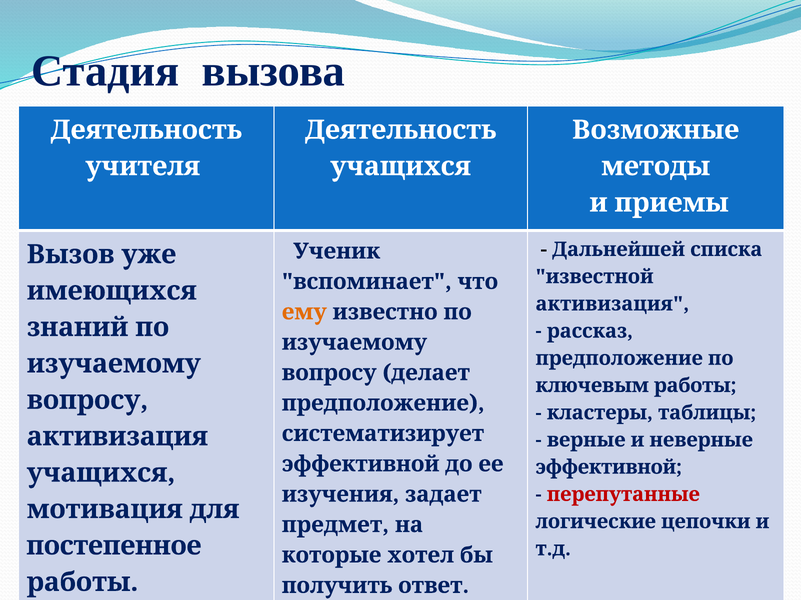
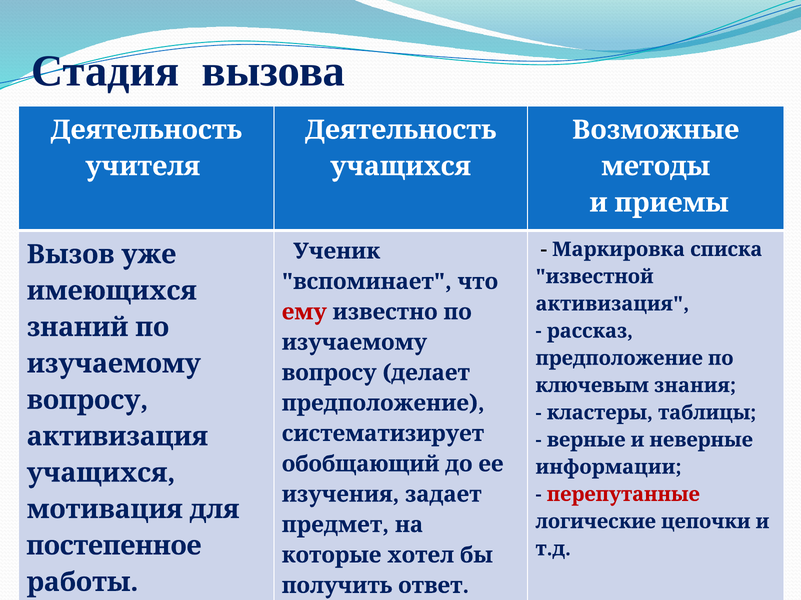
Дальнейшей: Дальнейшей -> Маркировка (619, 250)
ему colour: orange -> red (304, 312)
ключевым работы: работы -> знания (695, 386)
эффективной: эффективной -> обобщающий (361, 465)
эффективной: эффективной -> информации (609, 468)
